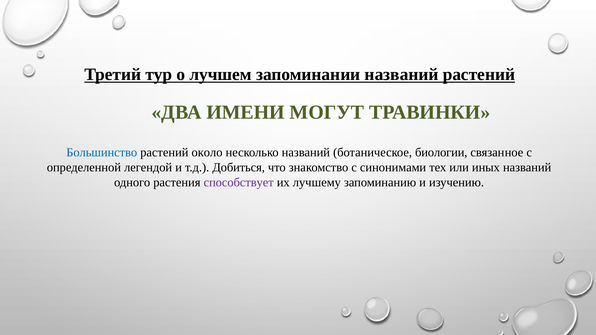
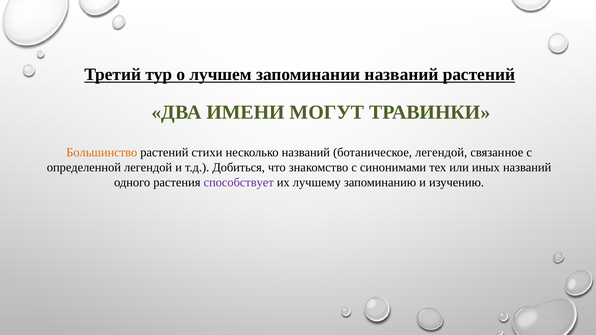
Большинство colour: blue -> orange (102, 153)
около: около -> стихи (207, 153)
ботаническое биологии: биологии -> легендой (441, 153)
